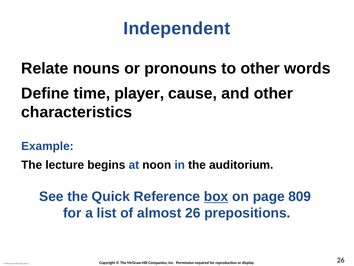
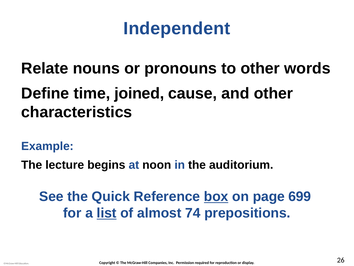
player: player -> joined (139, 93)
809: 809 -> 699 (300, 196)
list underline: none -> present (107, 213)
almost 26: 26 -> 74 (193, 213)
